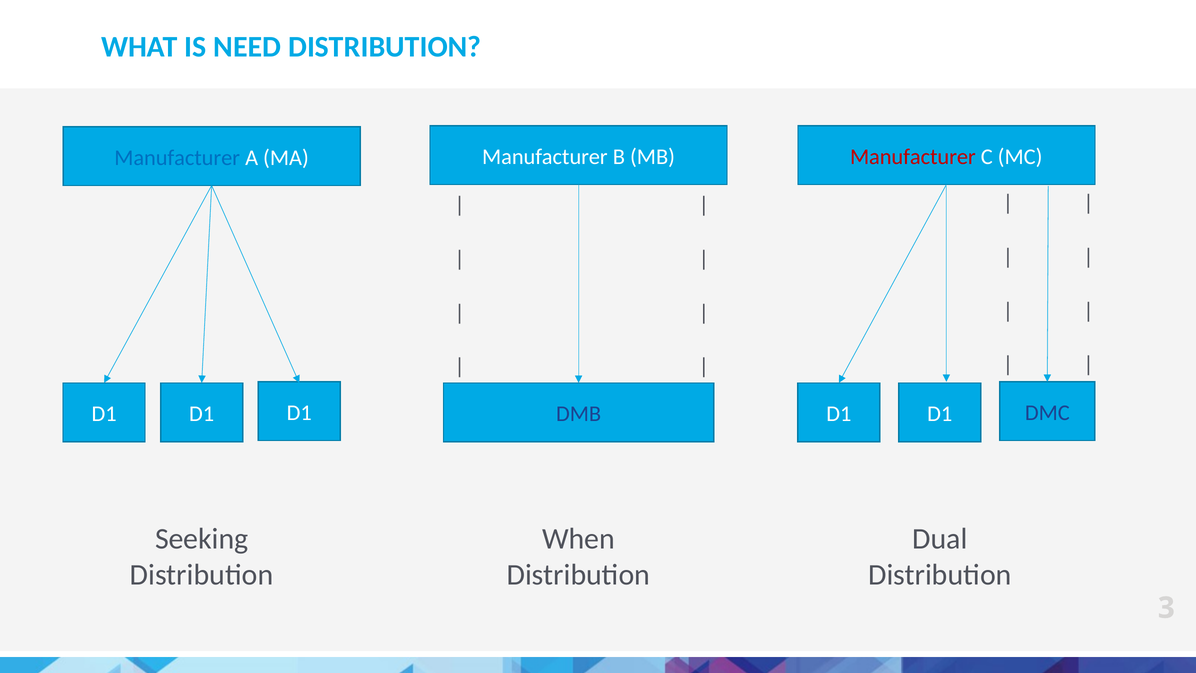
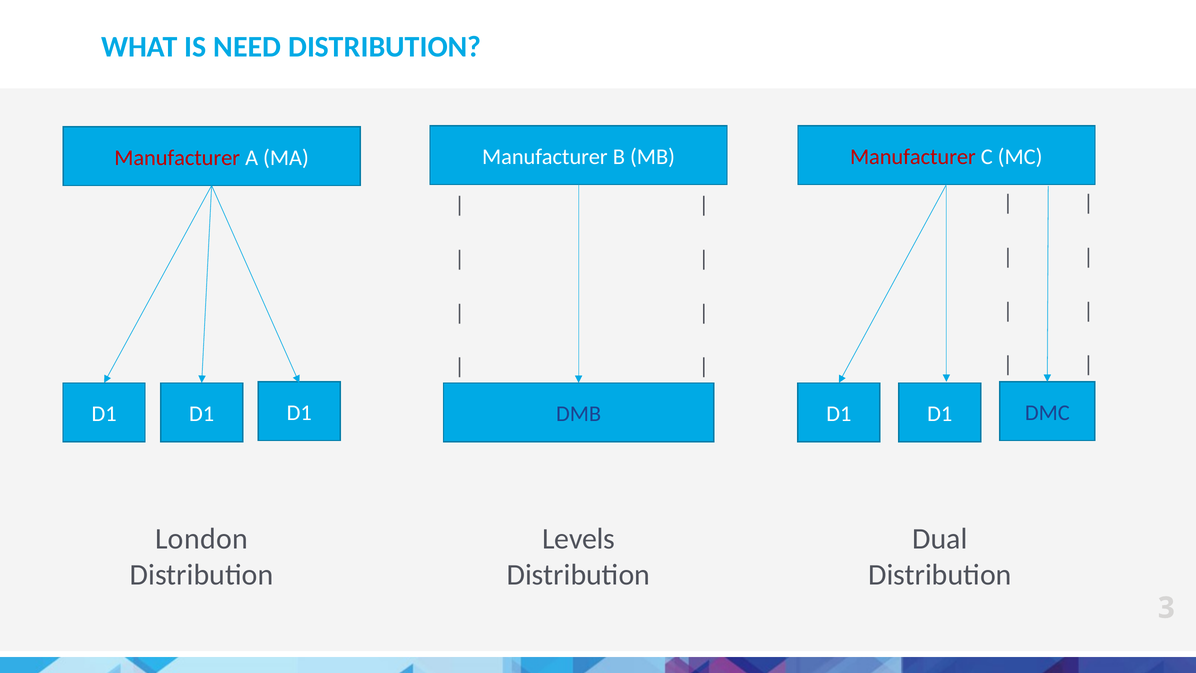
Manufacturer colour: blue -> red (177, 158)
Seeking: Seeking -> London (201, 539)
When: When -> Levels (579, 539)
